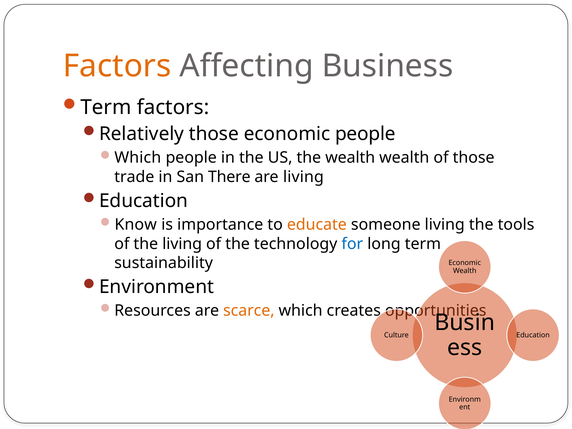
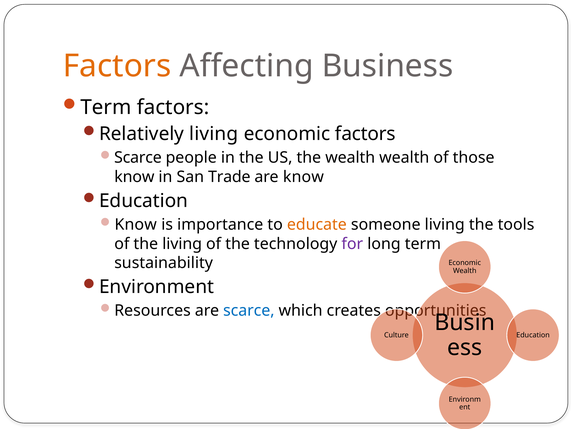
Relatively those: those -> living (214, 134)
economic people: people -> factors (365, 134)
Which: Which -> Scarce (138, 158)
trade: trade -> know (134, 177)
There: There -> Trade (229, 177)
are living: living -> know (303, 177)
for colour: blue -> purple (352, 244)
scarce colour: orange -> blue (249, 311)
